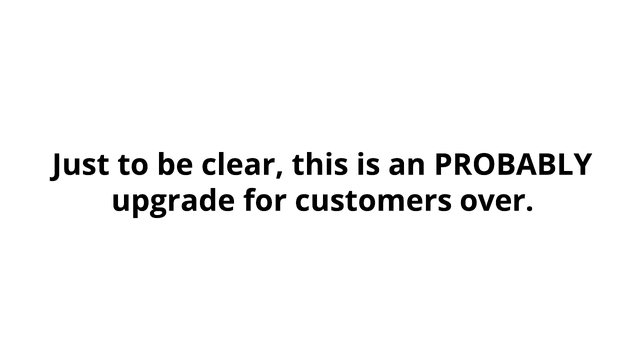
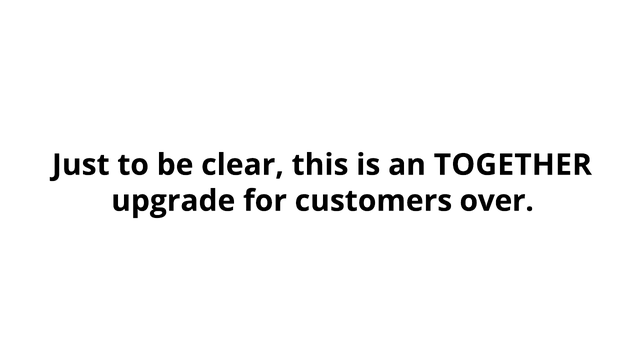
PROBABLY: PROBABLY -> TOGETHER (513, 165)
